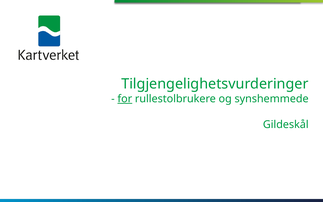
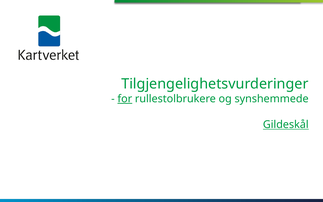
Gildeskål underline: none -> present (286, 125)
